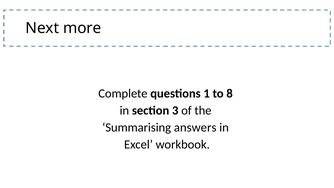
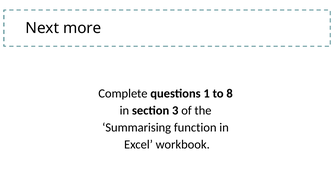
answers: answers -> function (195, 127)
